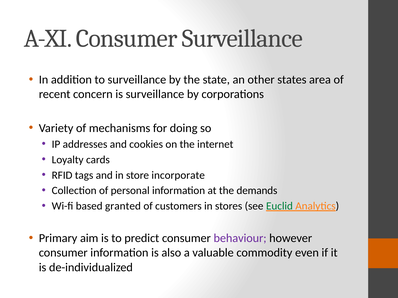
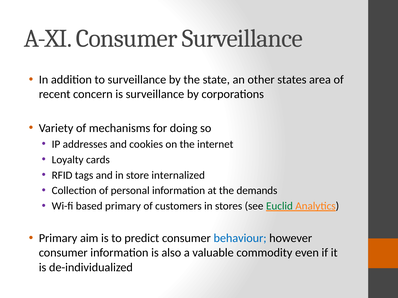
incorporate: incorporate -> internalized (178, 175)
based granted: granted -> primary (123, 206)
behaviour colour: purple -> blue (240, 239)
